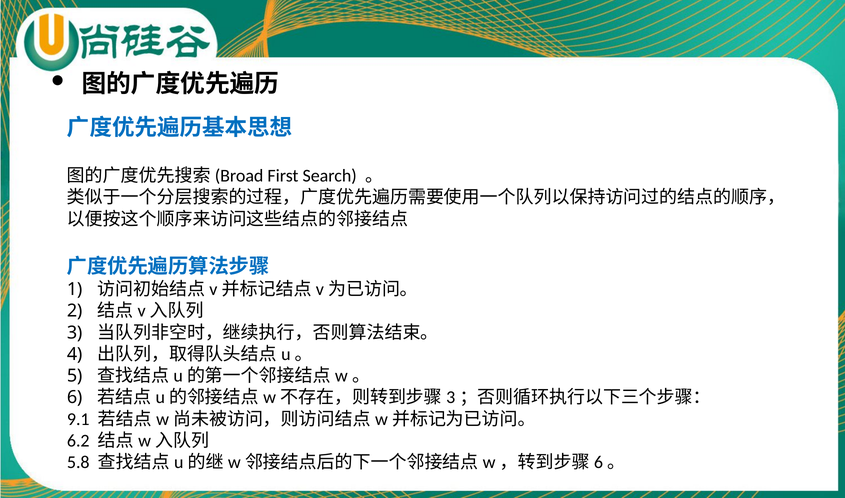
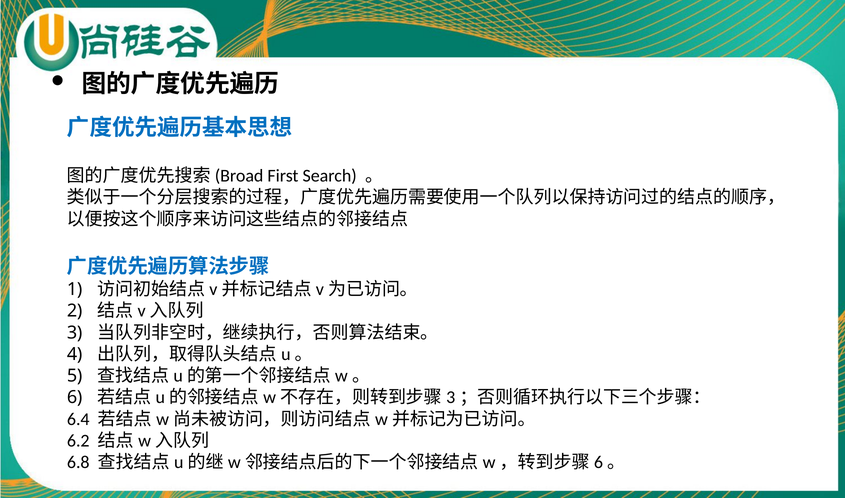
9.1: 9.1 -> 6.4 (78, 419)
5.8: 5.8 -> 6.8 (78, 462)
